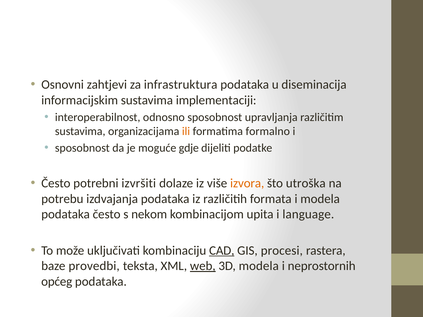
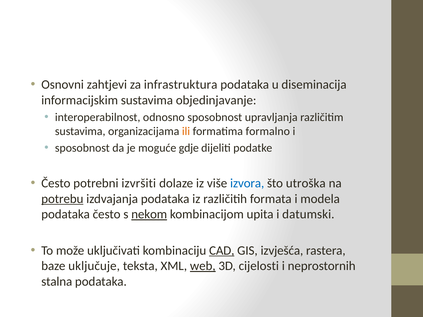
implementaciji: implementaciji -> objedinjavanje (216, 100)
izvora colour: orange -> blue (247, 183)
potrebu underline: none -> present (62, 199)
nekom underline: none -> present (149, 214)
language: language -> datumski (308, 214)
procesi: procesi -> izvješća (282, 251)
provedbi: provedbi -> uključuje (94, 266)
3D modela: modela -> cijelosti (259, 266)
općeg: općeg -> stalna (57, 282)
